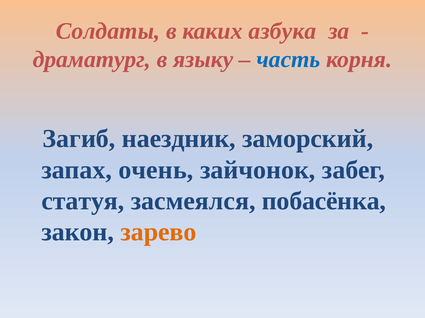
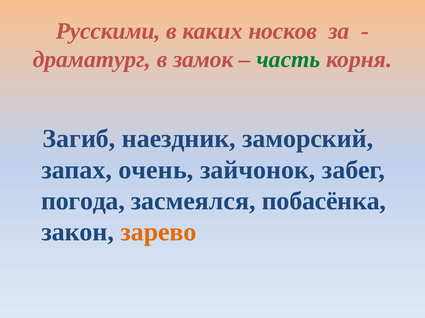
Солдаты: Солдаты -> Русскими (108, 31)
азбука: азбука -> носков (283, 31)
языку: языку -> замок (203, 59)
часть colour: blue -> green (288, 59)
статуя: статуя -> погода (83, 201)
